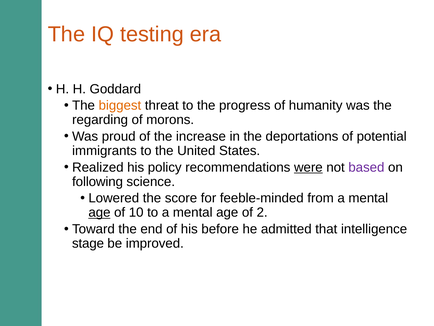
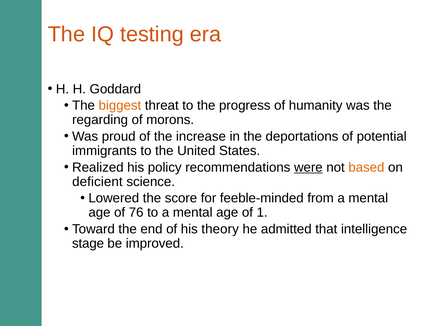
based colour: purple -> orange (366, 167)
following: following -> deficient (97, 181)
age underline: present -> none (99, 212)
10: 10 -> 76 (136, 212)
2: 2 -> 1 (262, 212)
before: before -> theory (220, 229)
